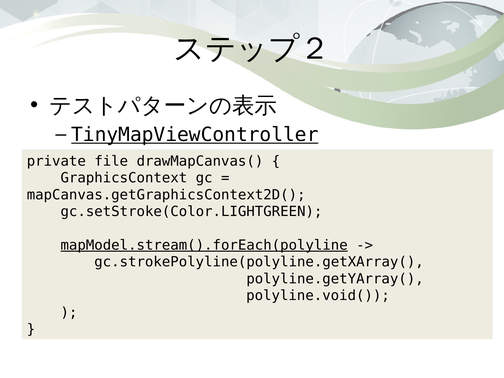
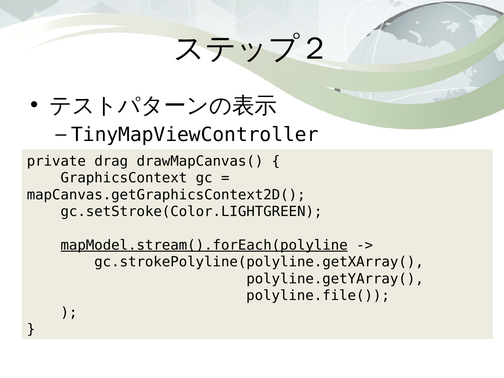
TinyMapViewController underline: present -> none (195, 135)
file: file -> drag (111, 161)
polyline.void(: polyline.void( -> polyline.file( (318, 296)
